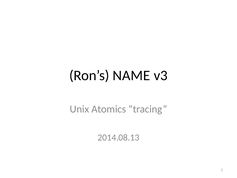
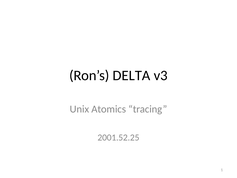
NAME: NAME -> DELTA (131, 75)
2014.08.13: 2014.08.13 -> 2001.52.25 (118, 137)
